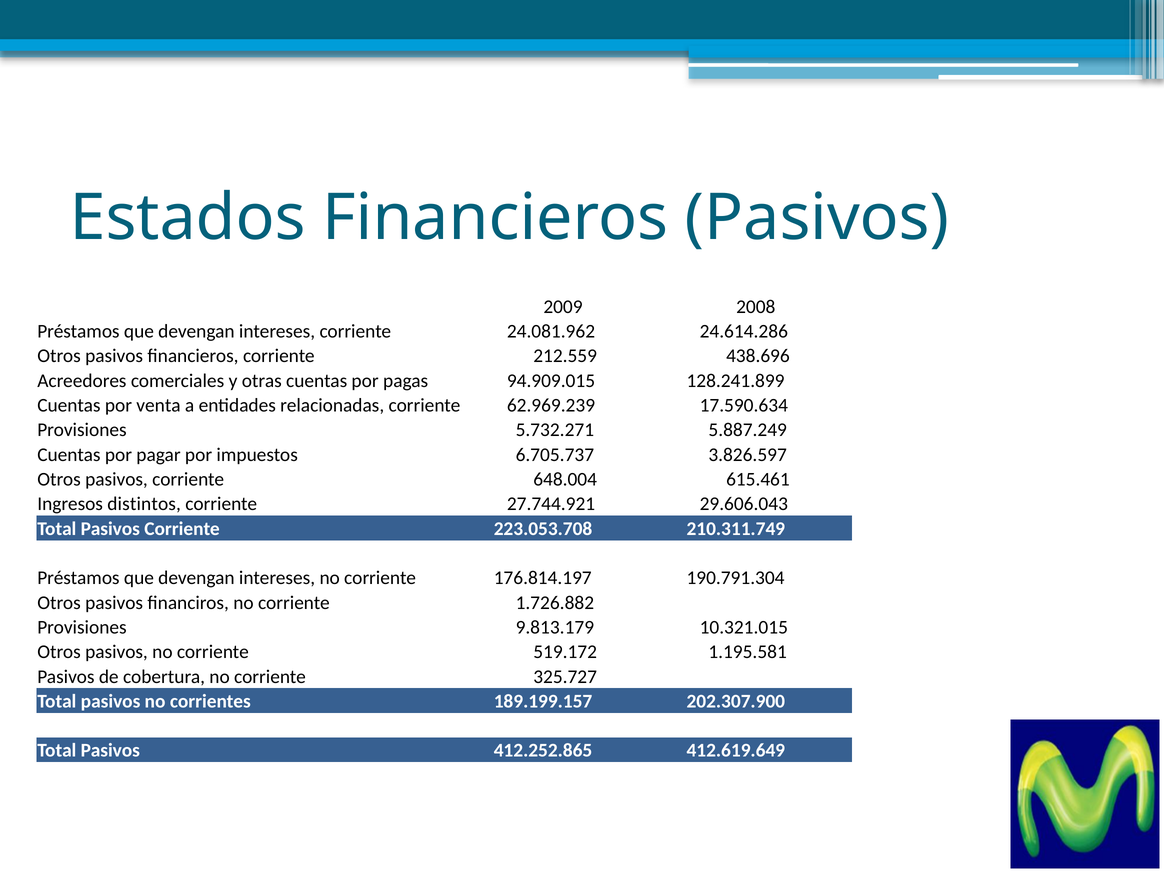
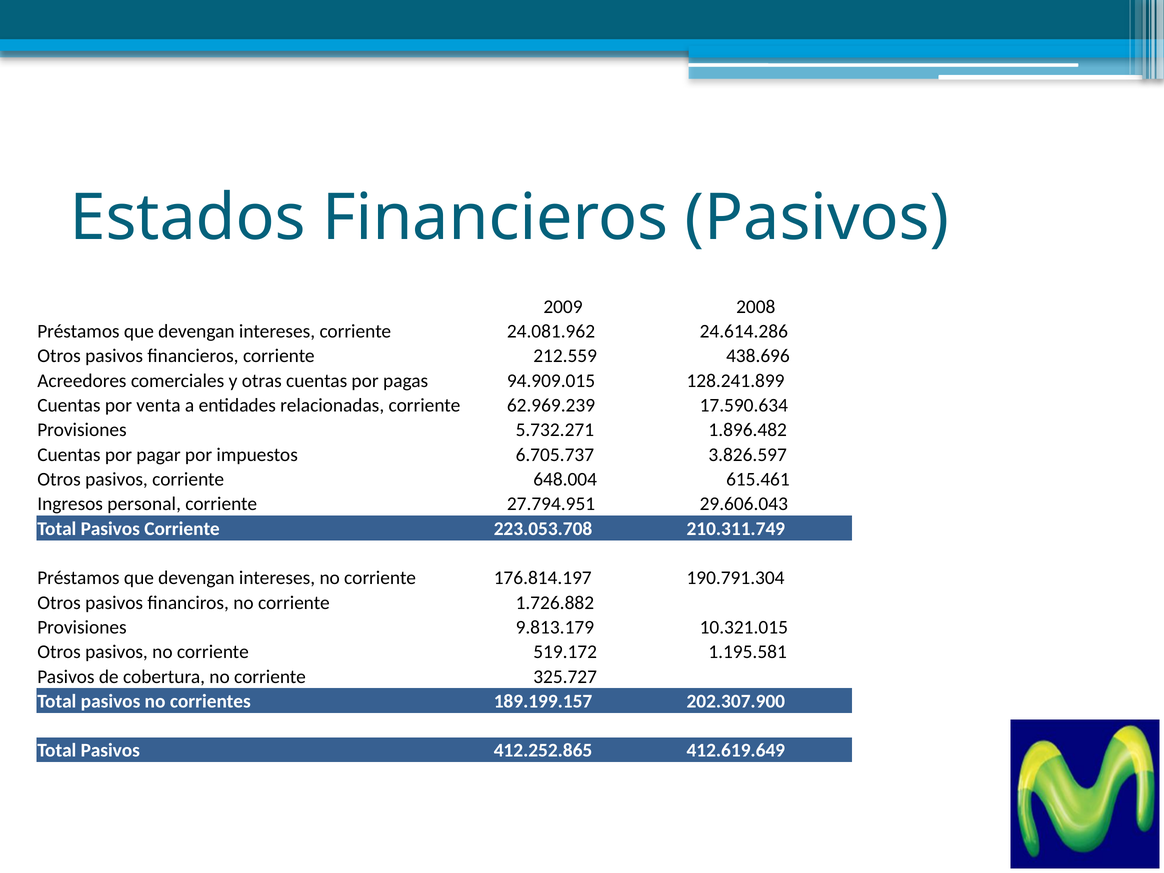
5.887.249: 5.887.249 -> 1.896.482 (748, 430)
distintos: distintos -> personal (144, 504)
27.744.921: 27.744.921 -> 27.794.951 (551, 504)
